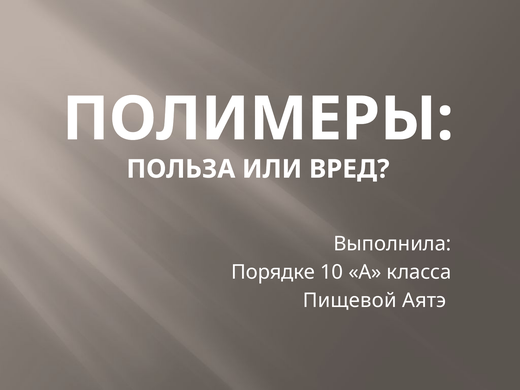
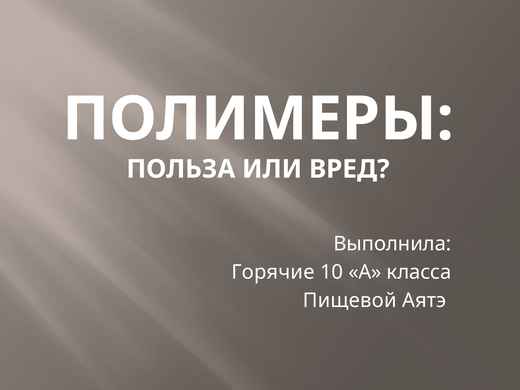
Порядке: Порядке -> Горячие (273, 272)
